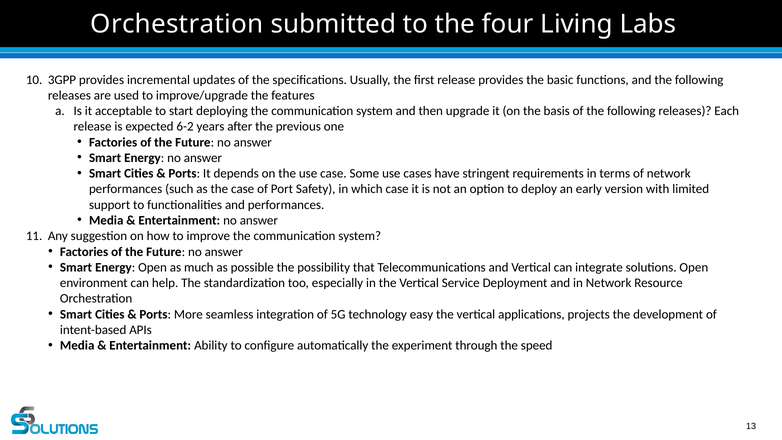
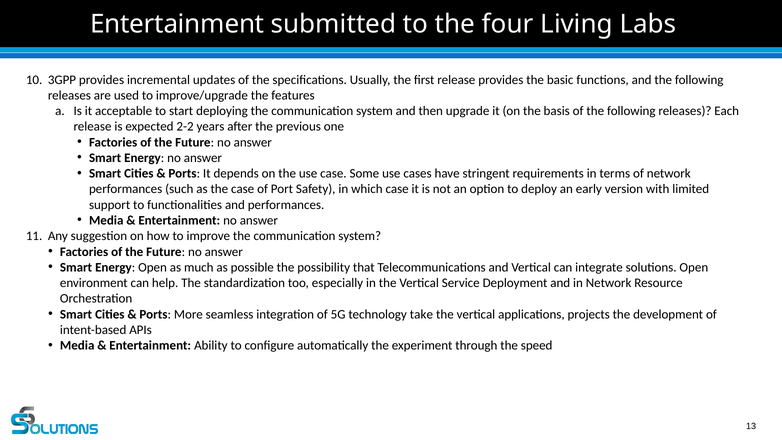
Orchestration: Orchestration -> Entertainment (177, 24)
6-2: 6-2 -> 2-2 (185, 127)
easy: easy -> take (421, 314)
